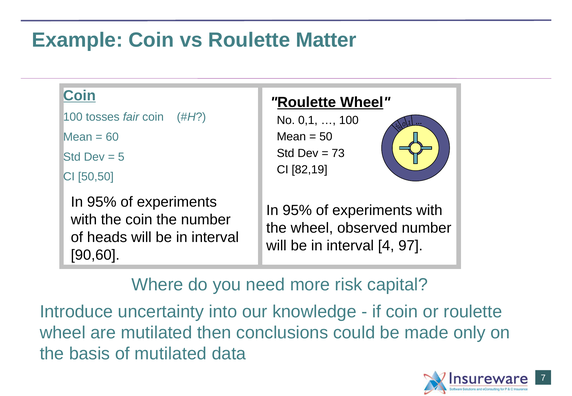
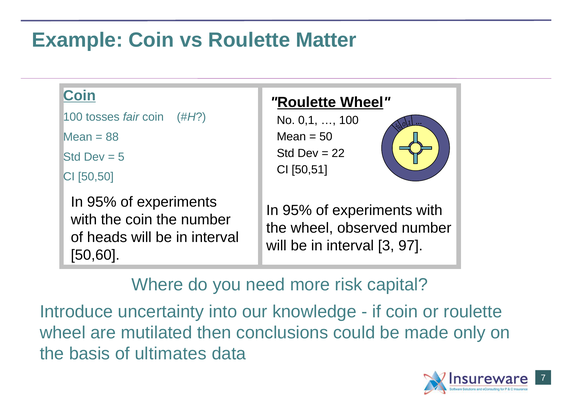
60: 60 -> 88 (112, 137)
73: 73 -> 22 (338, 153)
82,19: 82,19 -> 50,51 (310, 170)
4: 4 -> 3 (386, 246)
90,60: 90,60 -> 50,60 (95, 255)
of mutilated: mutilated -> ultimates (171, 354)
